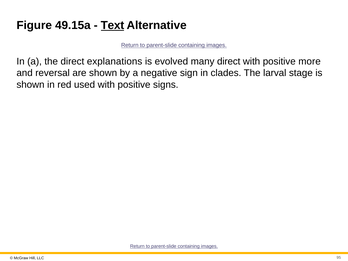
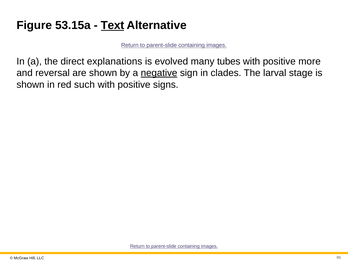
49.15a: 49.15a -> 53.15a (73, 25)
many direct: direct -> tubes (229, 61)
negative underline: none -> present (159, 73)
used: used -> such (84, 85)
